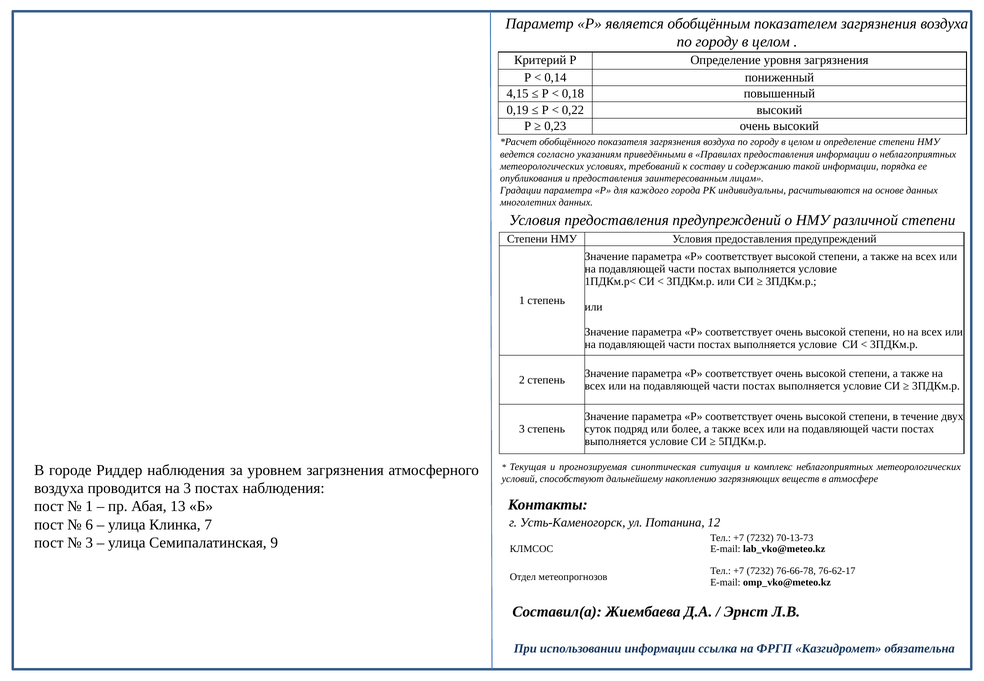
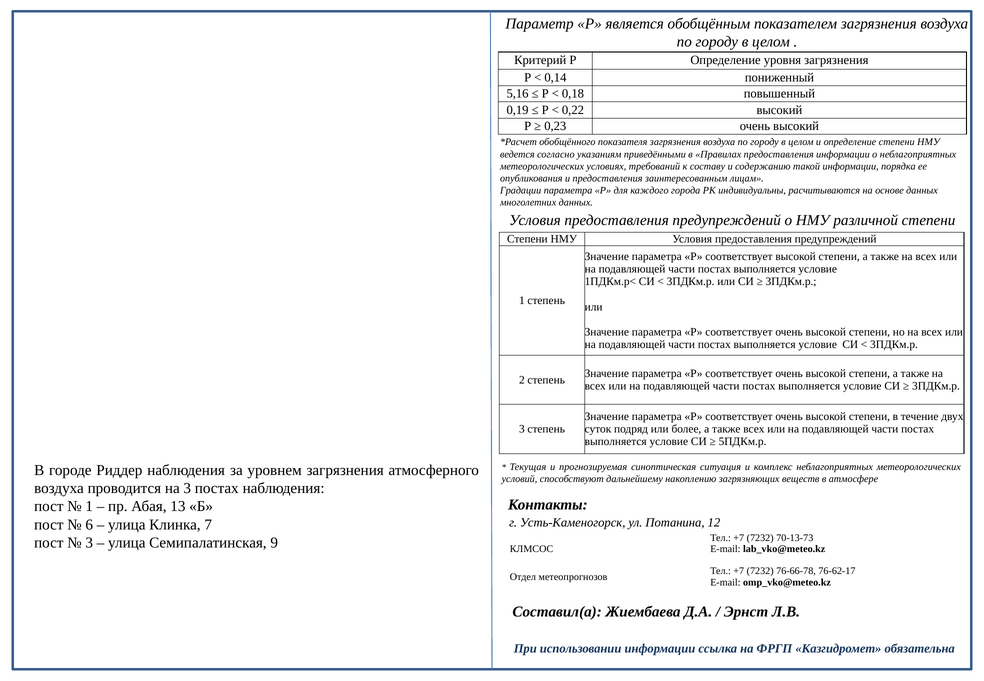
4,15: 4,15 -> 5,16 (518, 94)
